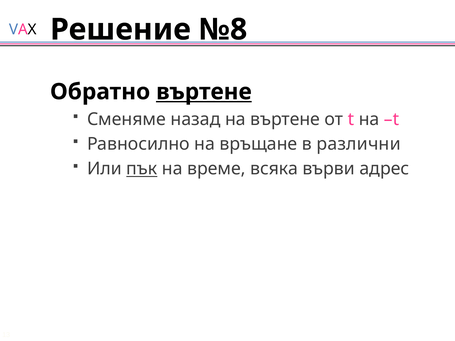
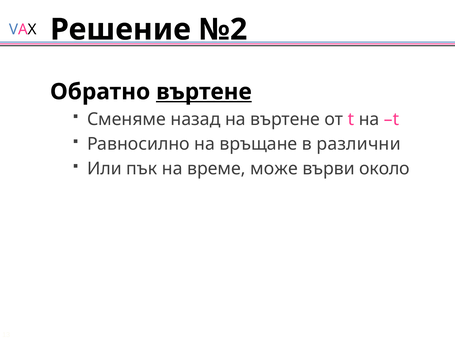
№8: №8 -> №2 (223, 30)
пък underline: present -> none (142, 169)
всяка: всяка -> може (274, 169)
адрес: адрес -> около (384, 169)
